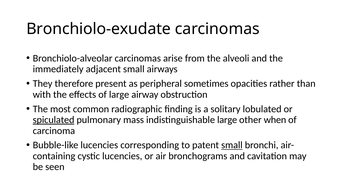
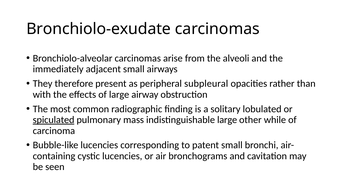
sometimes: sometimes -> subpleural (206, 84)
when: when -> while (275, 120)
small underline: present -> none (232, 145)
